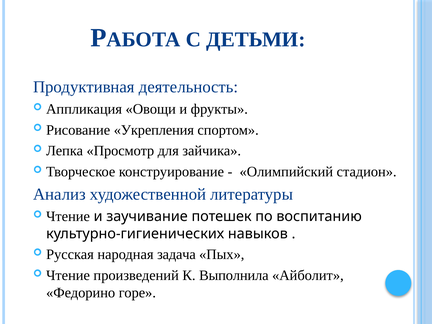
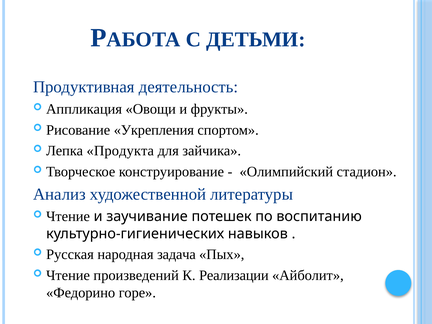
Просмотр: Просмотр -> Продукта (120, 151)
Выполнила: Выполнила -> Реализации (234, 275)
